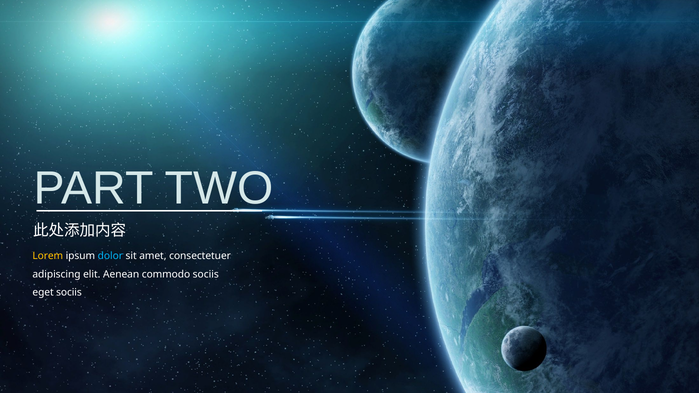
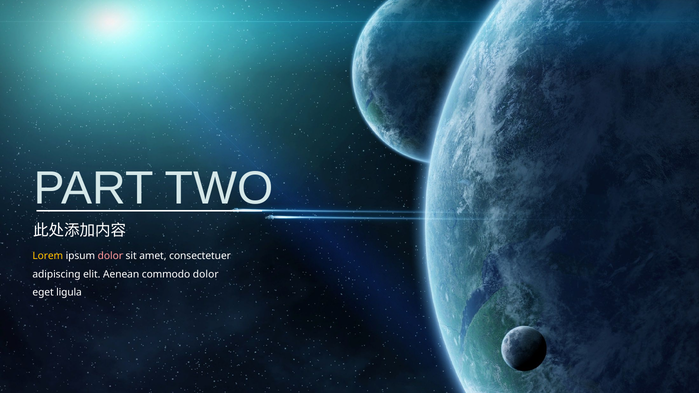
dolor colour: light blue -> pink (110, 256)
commodo sociis: sociis -> dolor (206, 274)
eget sociis: sociis -> ligula (69, 293)
